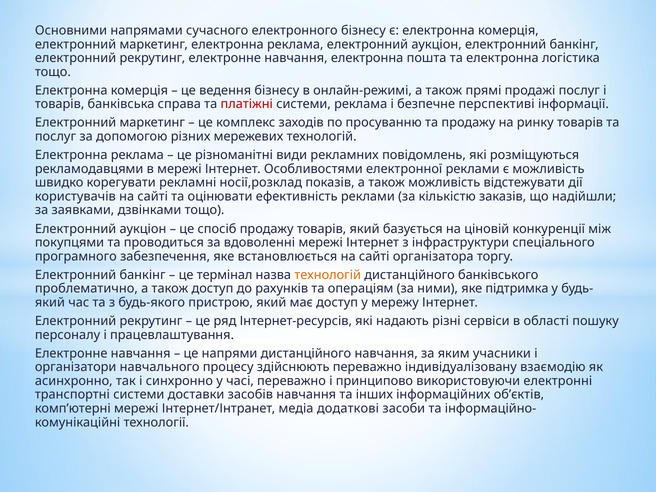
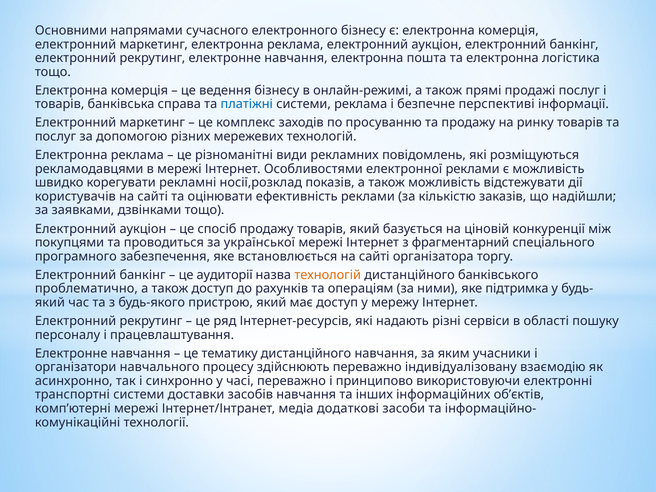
платіжні colour: red -> blue (247, 104)
вдоволенні: вдоволенні -> української (259, 243)
інфраструктури: інфраструктури -> фрагментарний (461, 243)
термінал: термінал -> аудиторії (225, 275)
напрями: напрями -> тематику (230, 353)
